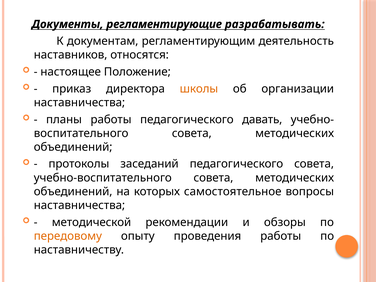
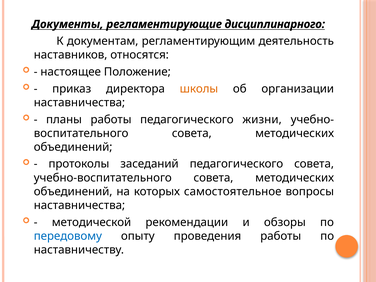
разрабатывать: разрабатывать -> дисциплинарного (275, 24)
давать: давать -> жизни (262, 119)
передовому colour: orange -> blue (68, 236)
